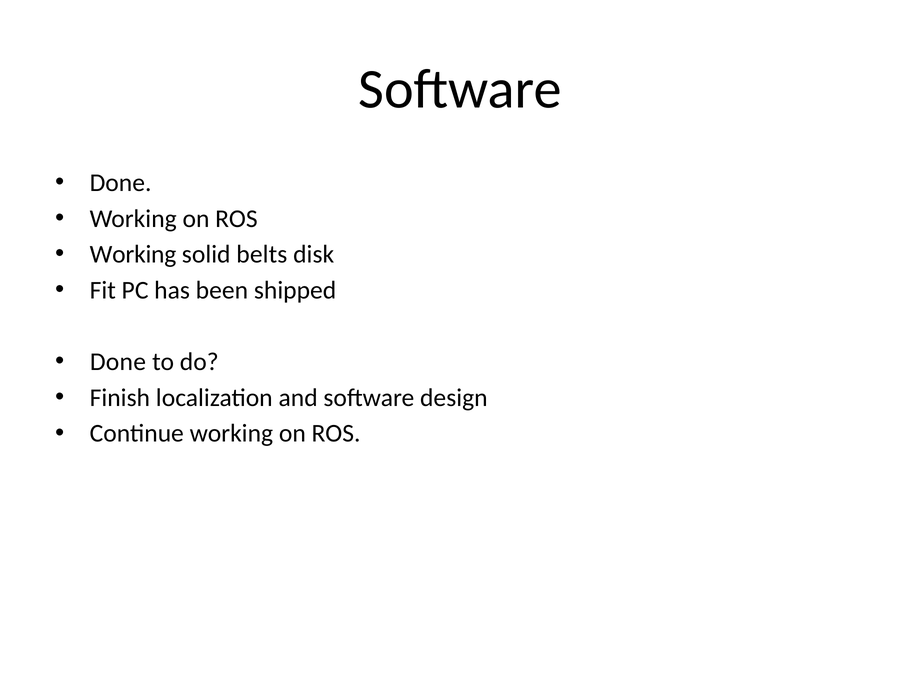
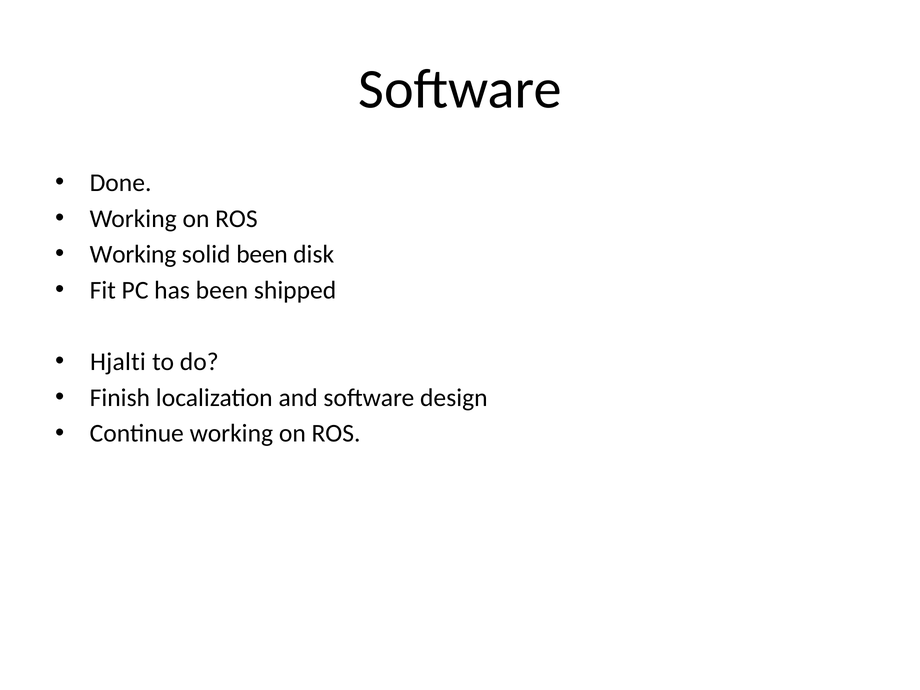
solid belts: belts -> been (262, 254)
Done: Done -> Hjalti (118, 362)
